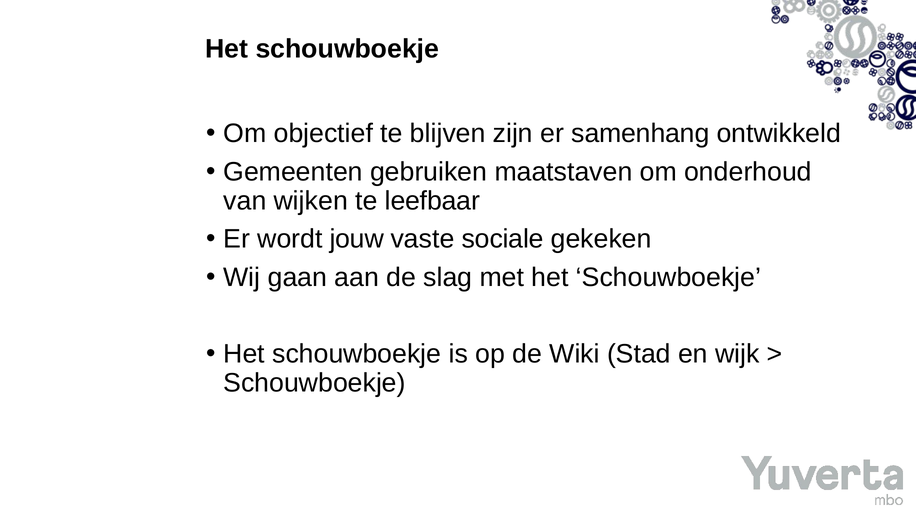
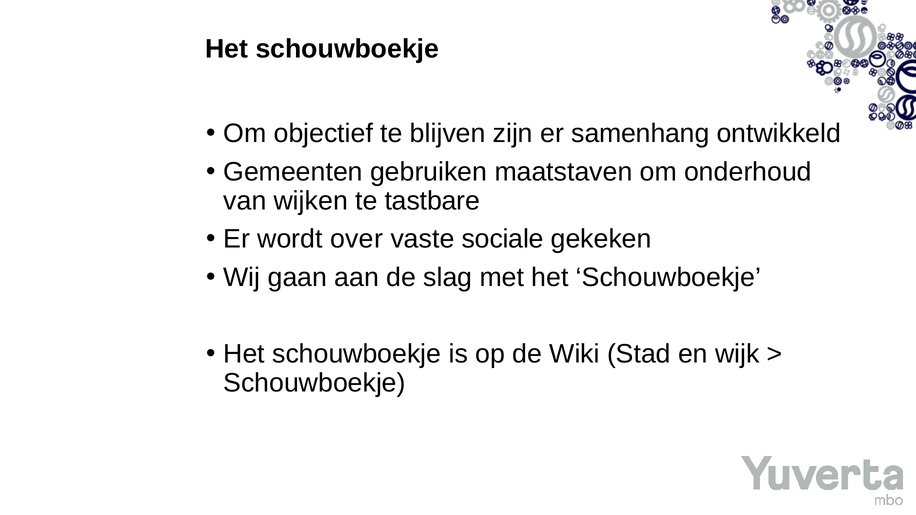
leefbaar: leefbaar -> tastbare (432, 201)
jouw: jouw -> over (357, 239)
